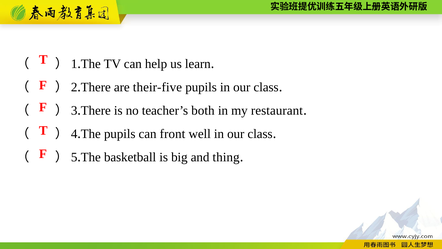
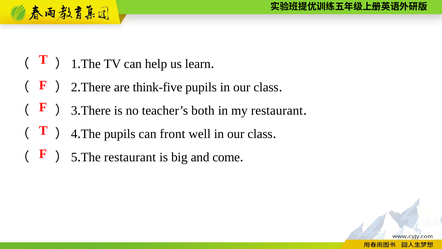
their-five: their-five -> think-five (158, 87)
basketball: basketball -> restaurant (130, 157)
thing: thing -> come (226, 157)
